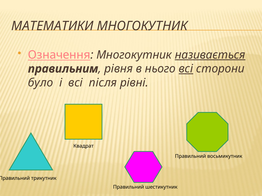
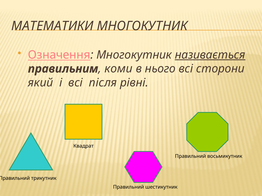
рівня: рівня -> коми (119, 69)
всі underline: present -> none (186, 69)
було: було -> який (41, 83)
